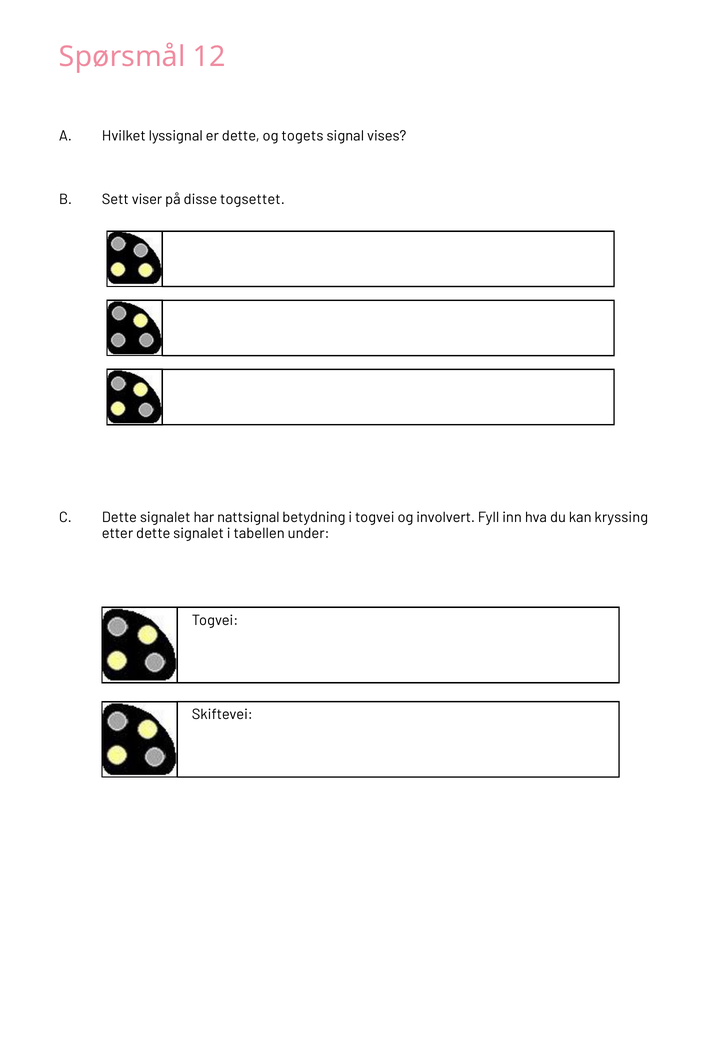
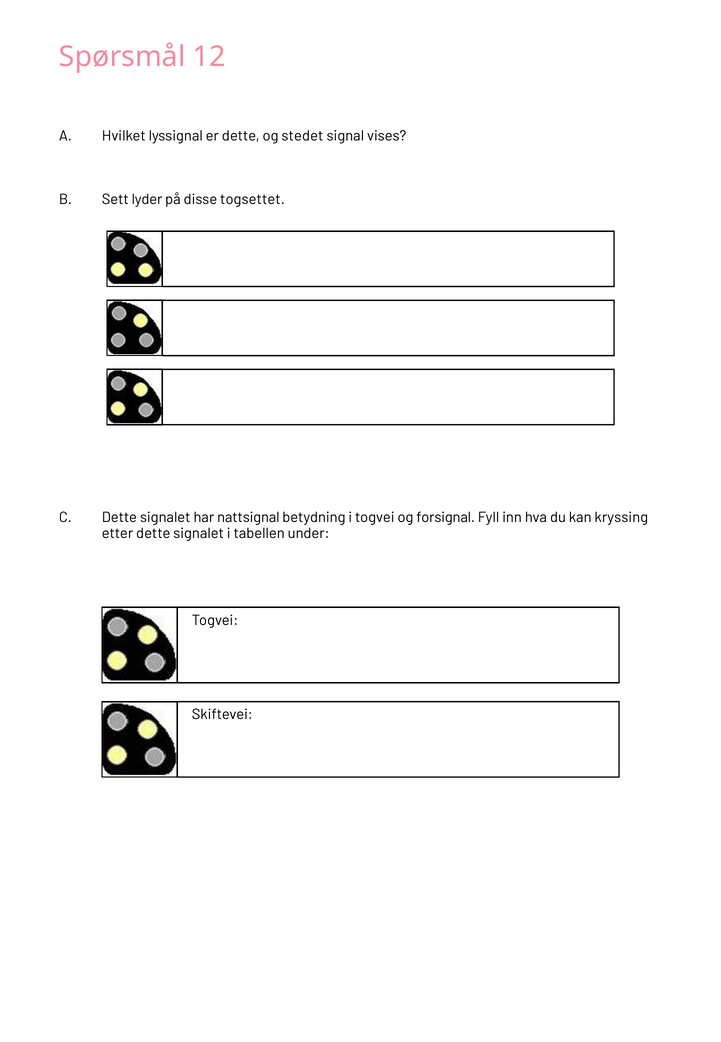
togets: togets -> stedet (302, 136)
viser: viser -> lyder (147, 199)
involvert: involvert -> forsignal (446, 517)
